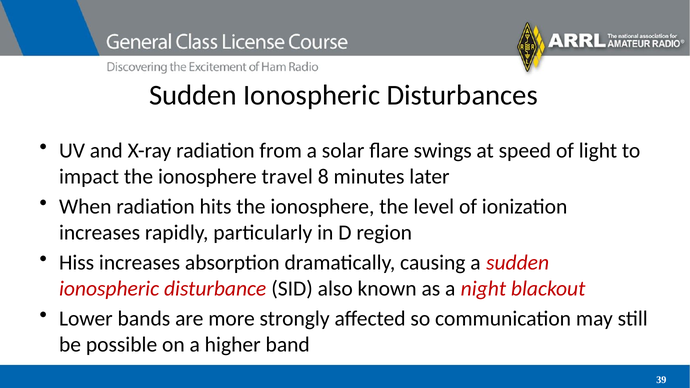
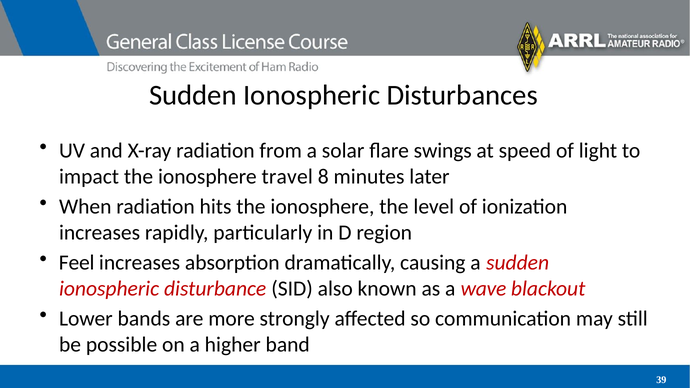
Hiss: Hiss -> Feel (77, 263)
night: night -> wave (484, 289)
